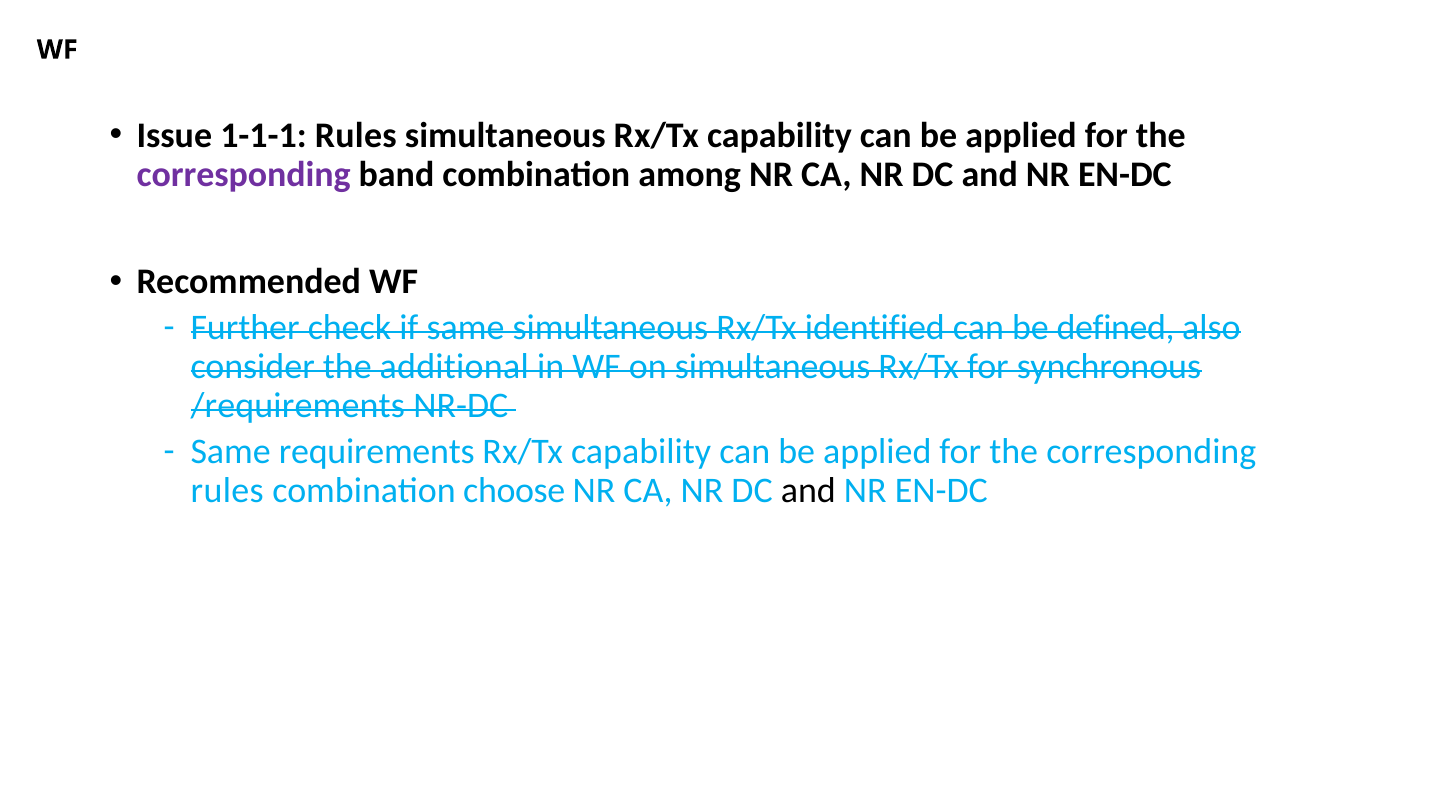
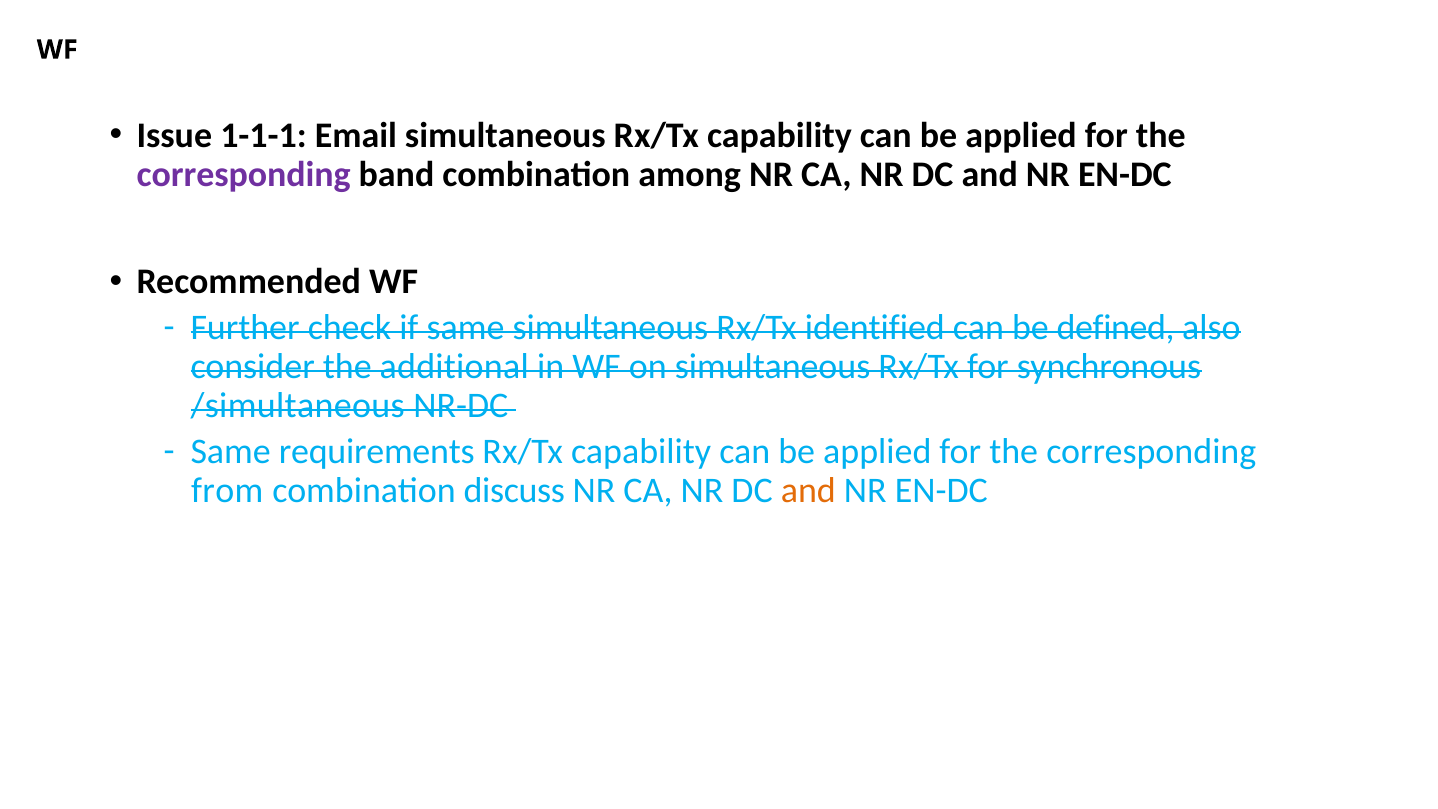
1-1-1 Rules: Rules -> Email (356, 135)
/requirements: /requirements -> /simultaneous (298, 406)
rules: rules -> from (227, 491)
choose: choose -> discuss (514, 491)
and colour: black -> orange (808, 491)
